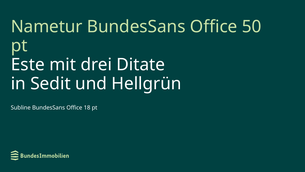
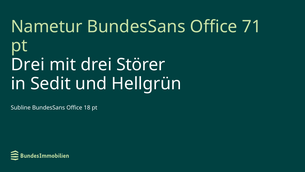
50: 50 -> 71 (252, 27)
Este: Este -> Drei (28, 65)
Ditate: Ditate -> Störer (141, 65)
